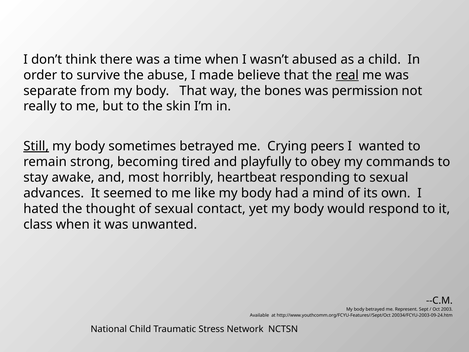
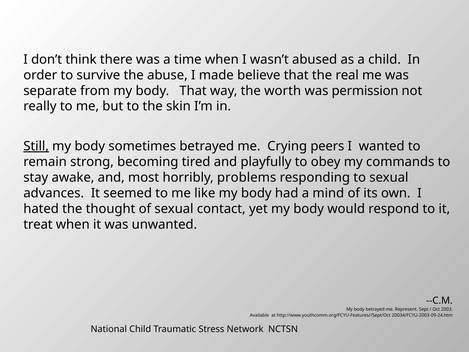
real underline: present -> none (347, 75)
bones: bones -> worth (283, 91)
heartbeat: heartbeat -> problems (247, 177)
class: class -> treat (38, 224)
